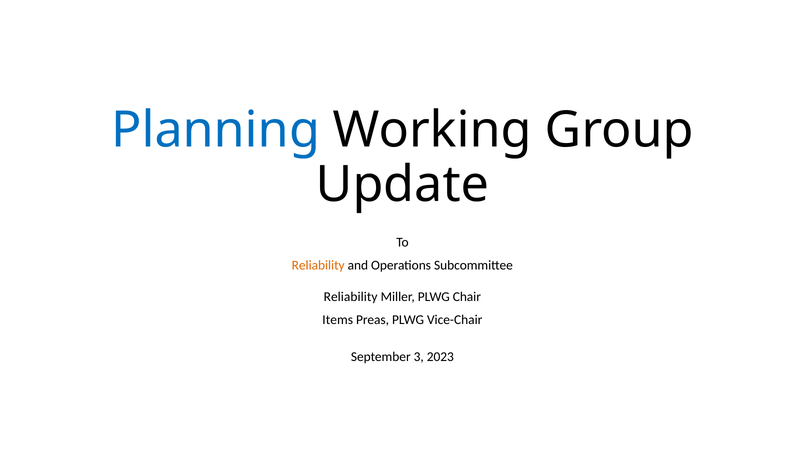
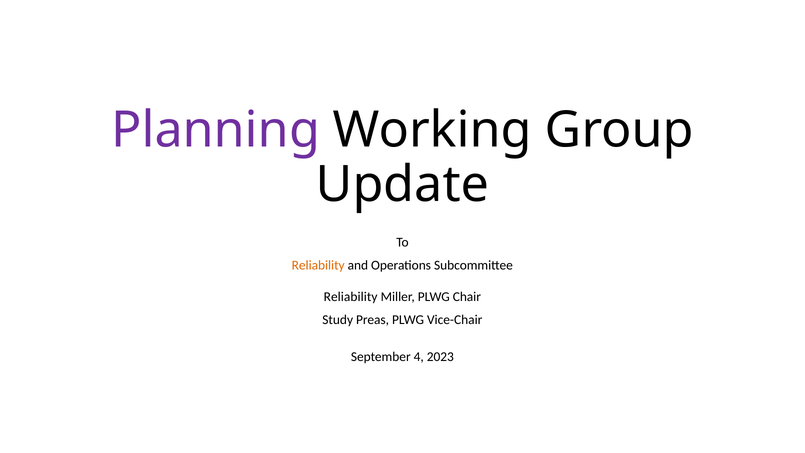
Planning colour: blue -> purple (216, 130)
Items: Items -> Study (338, 319)
3: 3 -> 4 (419, 357)
